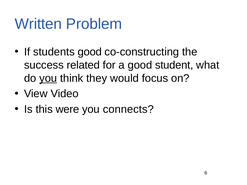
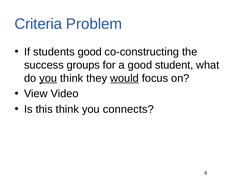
Written: Written -> Criteria (38, 24)
related: related -> groups (83, 65)
would underline: none -> present (124, 78)
this were: were -> think (67, 109)
